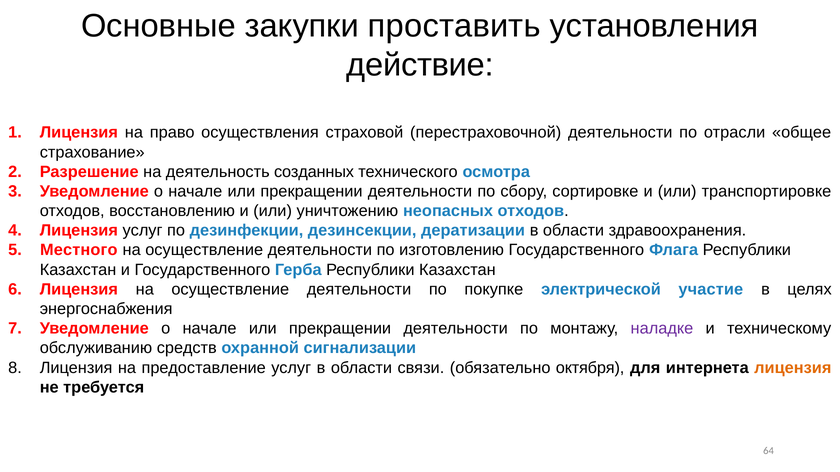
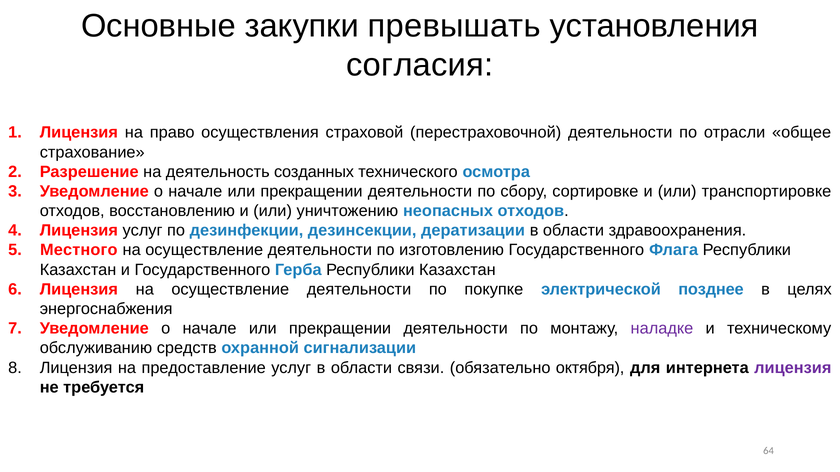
проставить: проставить -> превышать (454, 26)
действие: действие -> согласия (420, 65)
участие: участие -> позднее (711, 290)
лицензия colour: orange -> purple (793, 368)
